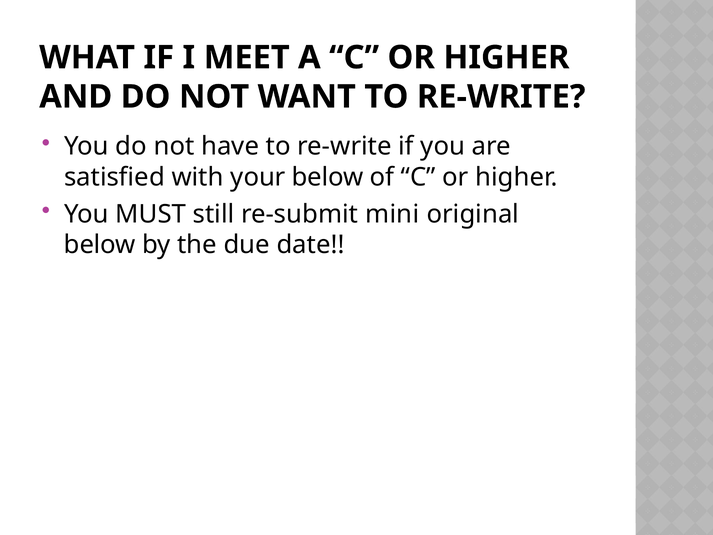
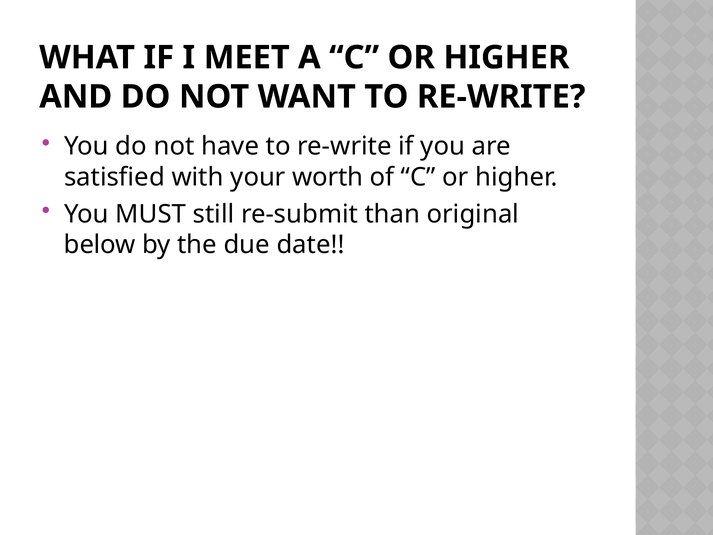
your below: below -> worth (328, 177)
mini: mini -> than (392, 214)
